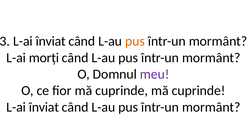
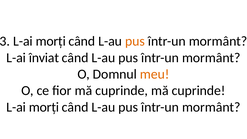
înviat: înviat -> morți (51, 41)
morți: morți -> înviat (44, 58)
meu colour: purple -> orange (155, 74)
înviat: înviat -> morți (44, 107)
